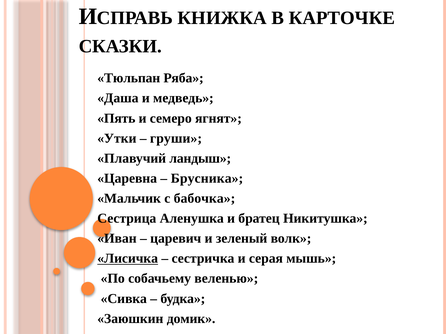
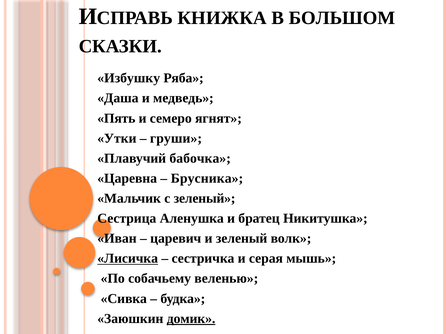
КАРТОЧКЕ: КАРТОЧКЕ -> БОЛЬШОМ (342, 18)
Тюльпан: Тюльпан -> Избушку (129, 78)
ландыш: ландыш -> бабочка (200, 159)
с бабочка: бабочка -> зеленый (205, 199)
домик underline: none -> present (191, 319)
